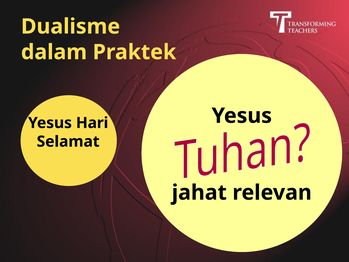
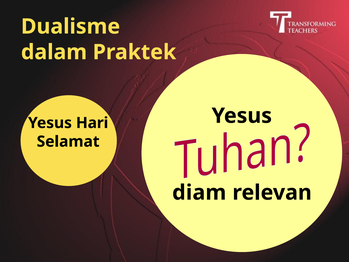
jahat: jahat -> diam (199, 192)
